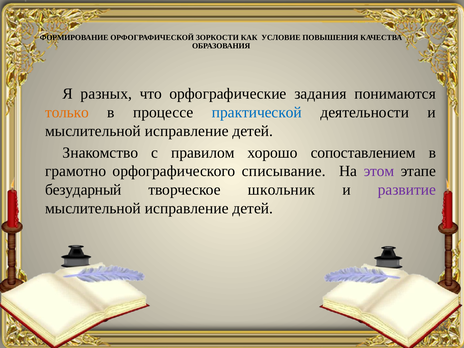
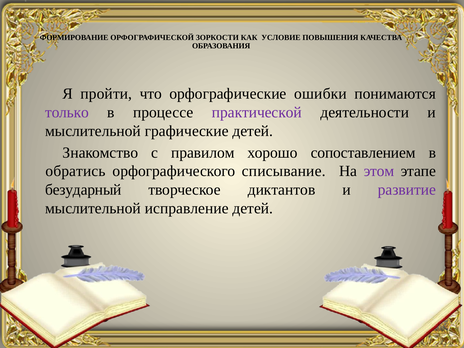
разных: разных -> пройти (106, 94)
задания: задания -> ошибки (320, 94)
только colour: orange -> purple (67, 112)
практической colour: blue -> purple (257, 112)
исправление: исправление -> графические (187, 131)
грамотно: грамотно -> обратись (76, 171)
школьник: школьник -> диктантов (282, 190)
